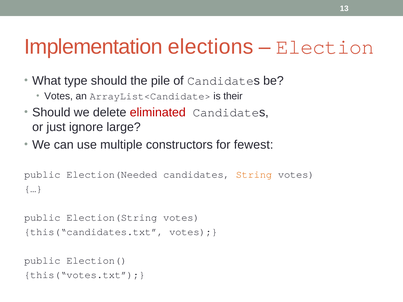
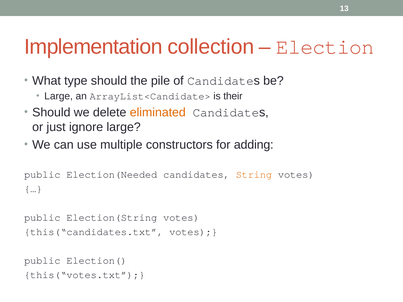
elections: elections -> collection (211, 47)
Votes: Votes -> Large (59, 96)
eliminated colour: red -> orange (158, 113)
fewest: fewest -> adding (254, 145)
